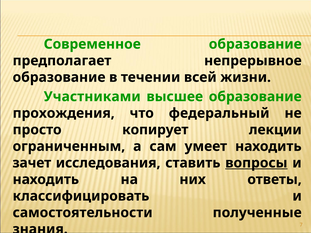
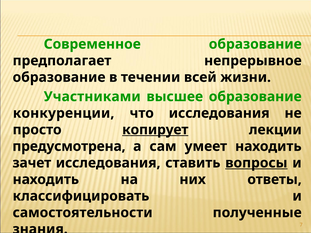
прохождения: прохождения -> конкуренции (64, 113)
что федеральный: федеральный -> исследования (219, 113)
копирует underline: none -> present (155, 130)
ограниченным: ограниченным -> предусмотрена (69, 146)
